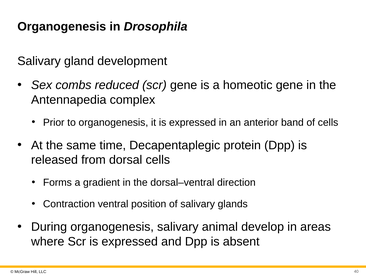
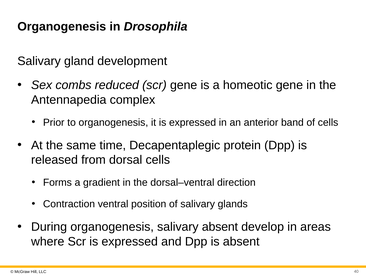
salivary animal: animal -> absent (220, 227)
